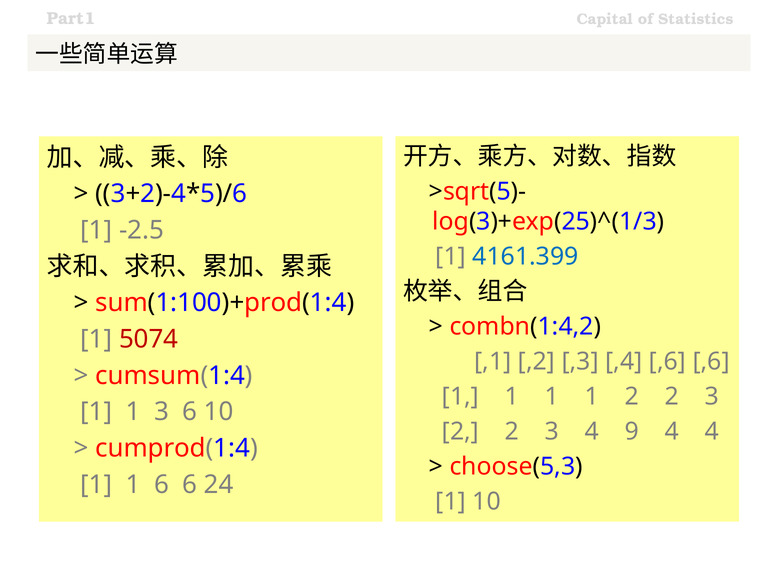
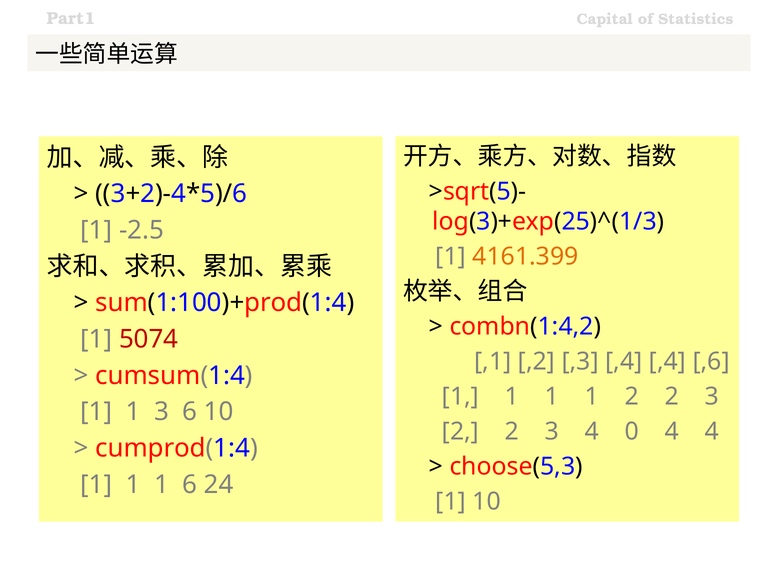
4161.399 colour: blue -> orange (525, 256)
,4 ,6: ,6 -> ,4 (668, 361)
9: 9 -> 0 (632, 431)
6: 6 -> 1 (161, 484)
